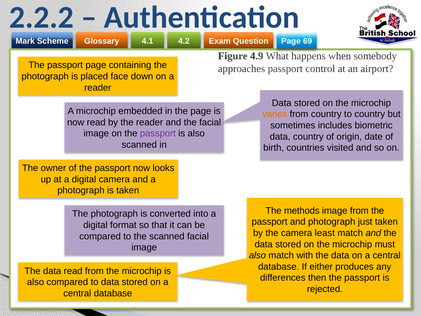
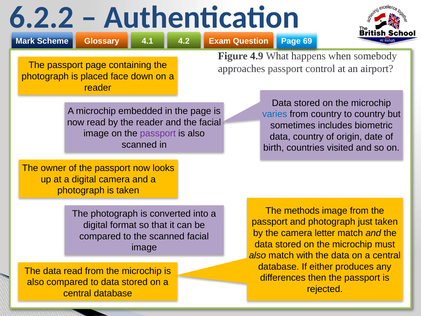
2.2.2: 2.2.2 -> 6.2.2 (41, 18)
varies colour: orange -> blue (275, 114)
least: least -> letter (325, 233)
